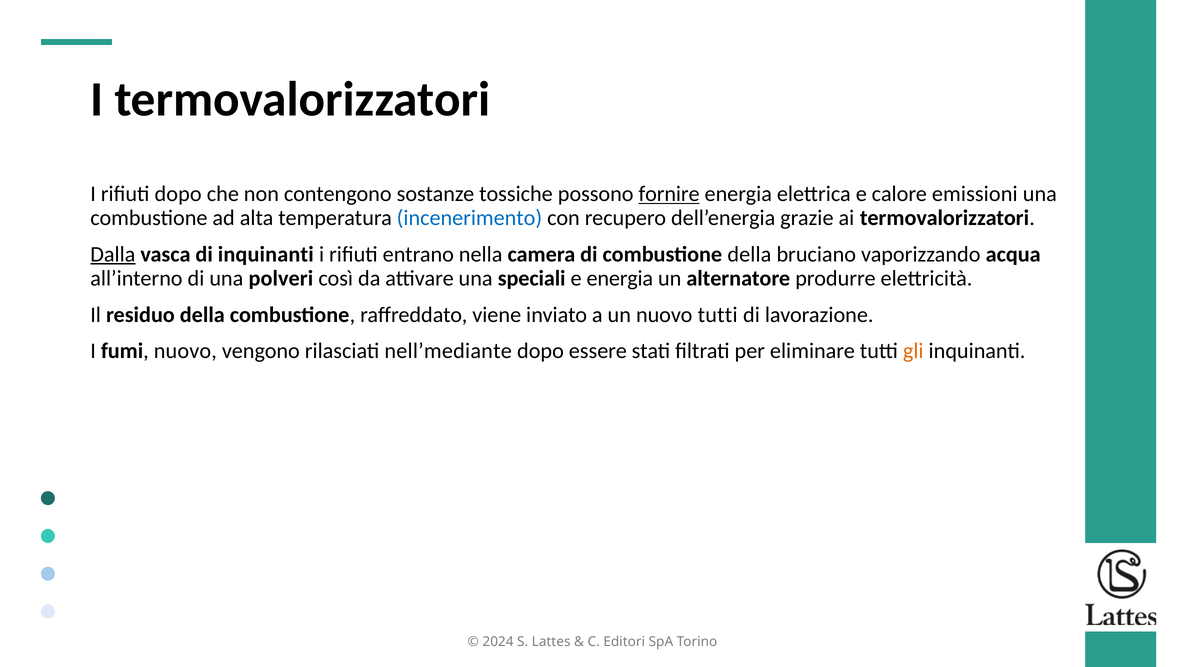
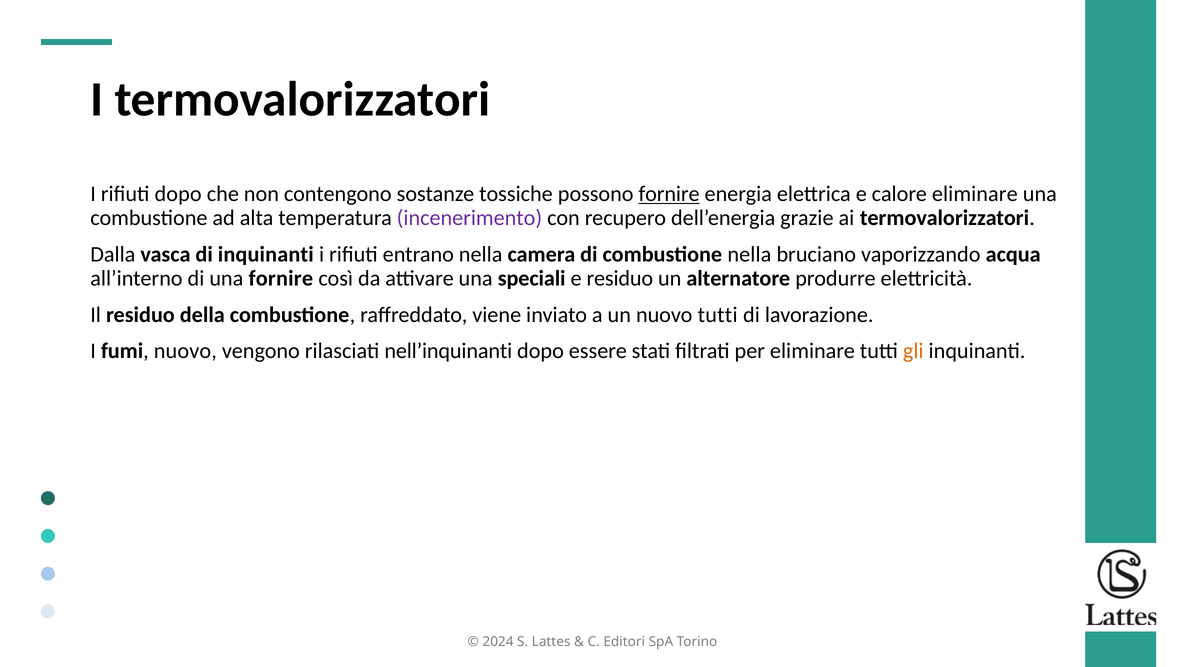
calore emissioni: emissioni -> eliminare (975, 194)
incenerimento colour: blue -> purple (469, 218)
Dalla underline: present -> none (113, 254)
combustione della: della -> nella (749, 254)
una polveri: polveri -> fornire (281, 278)
e energia: energia -> residuo (620, 278)
nell’mediante: nell’mediante -> nell’inquinanti (448, 351)
